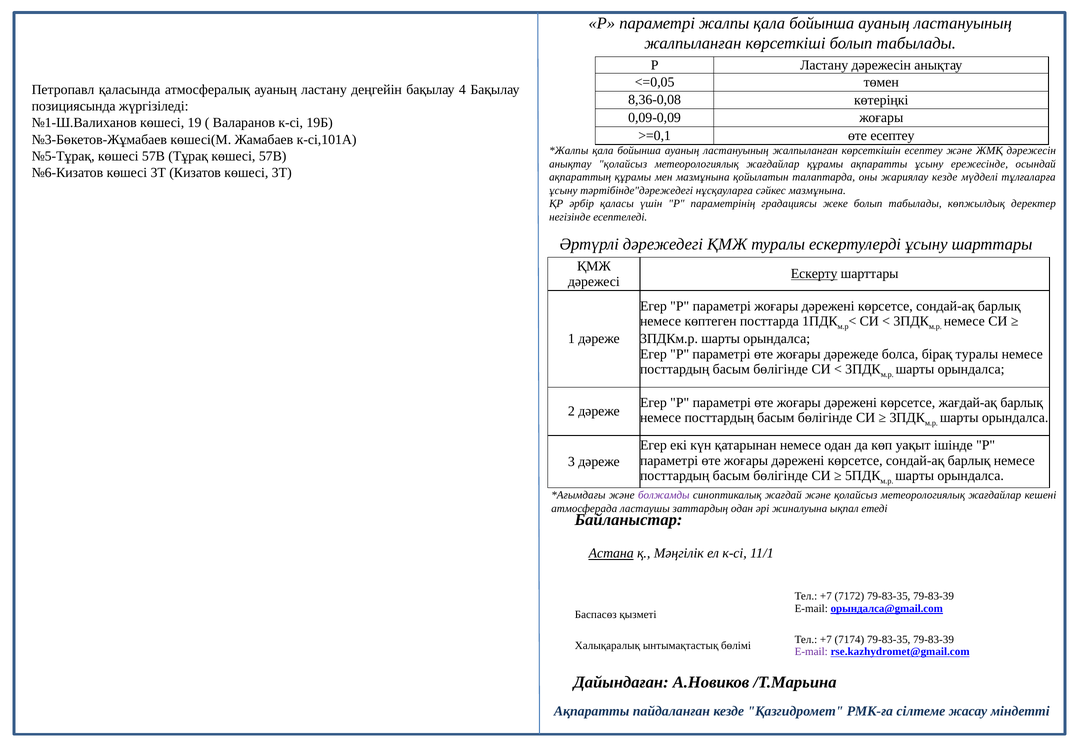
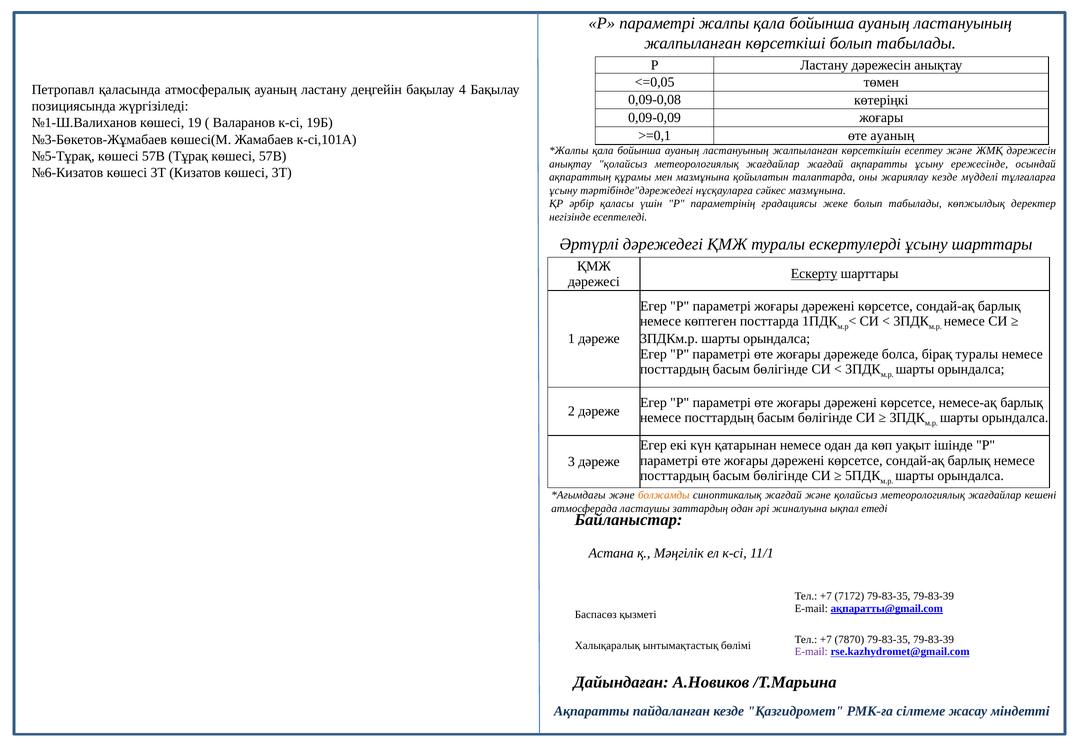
8,36-0,08: 8,36-0,08 -> 0,09-0,08 (655, 100)
өте есептеу: есептеу -> ауаның (892, 136)
жағдайлар құрамы: құрамы -> жағдай (825, 164)
жағдай-ақ: жағдай-ақ -> немесе-ақ (968, 403)
болжамды colour: purple -> orange (664, 495)
Астана underline: present -> none (611, 553)
орындалса@gmail.com: орындалса@gmail.com -> ақпаратты@gmail.com (887, 609)
7174: 7174 -> 7870 (849, 639)
